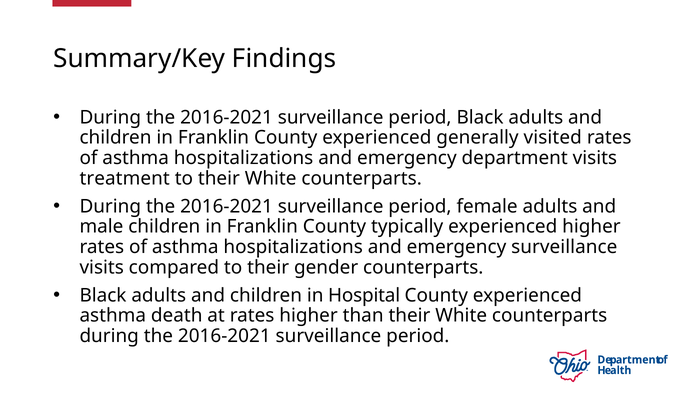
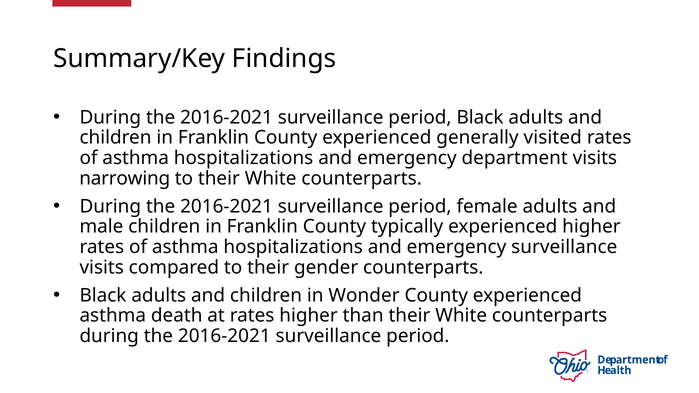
treatment: treatment -> narrowing (125, 179)
Hospital: Hospital -> Wonder (364, 295)
